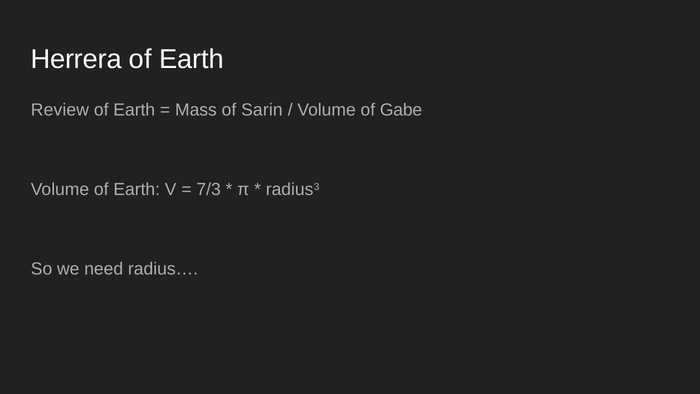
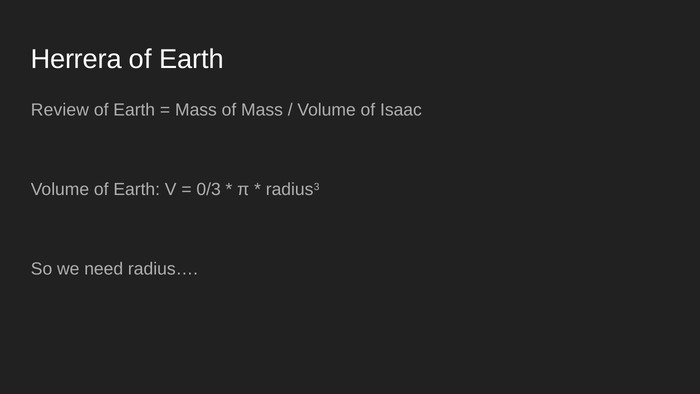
of Sarin: Sarin -> Mass (262, 110)
Gabe: Gabe -> Isaac (401, 110)
7/3: 7/3 -> 0/3 (209, 189)
